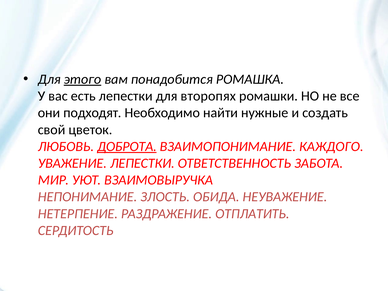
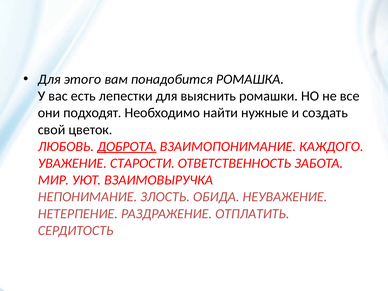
этого underline: present -> none (82, 79)
второпях: второпях -> выяснить (208, 96)
УВАЖЕНИЕ ЛЕПЕСТКИ: ЛЕПЕСТКИ -> СТАРОСТИ (142, 163)
